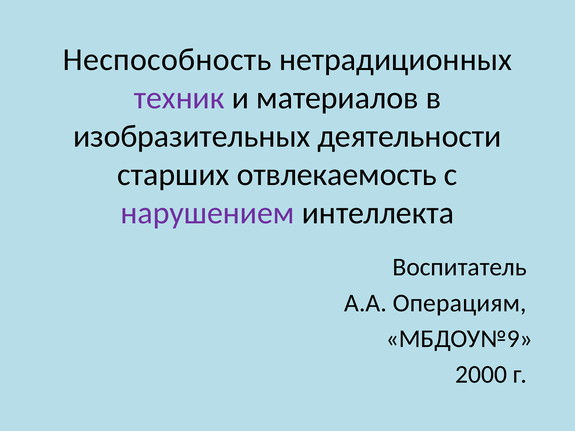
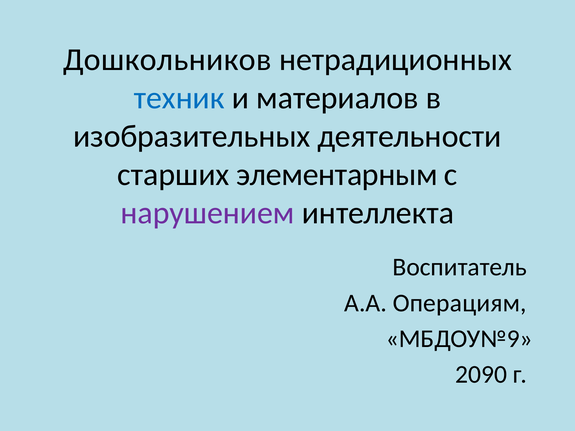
Неспособность: Неспособность -> Дошкольников (167, 60)
техник colour: purple -> blue (179, 98)
отвлекаемость: отвлекаемость -> элементарным (337, 175)
2000: 2000 -> 2090 (481, 375)
